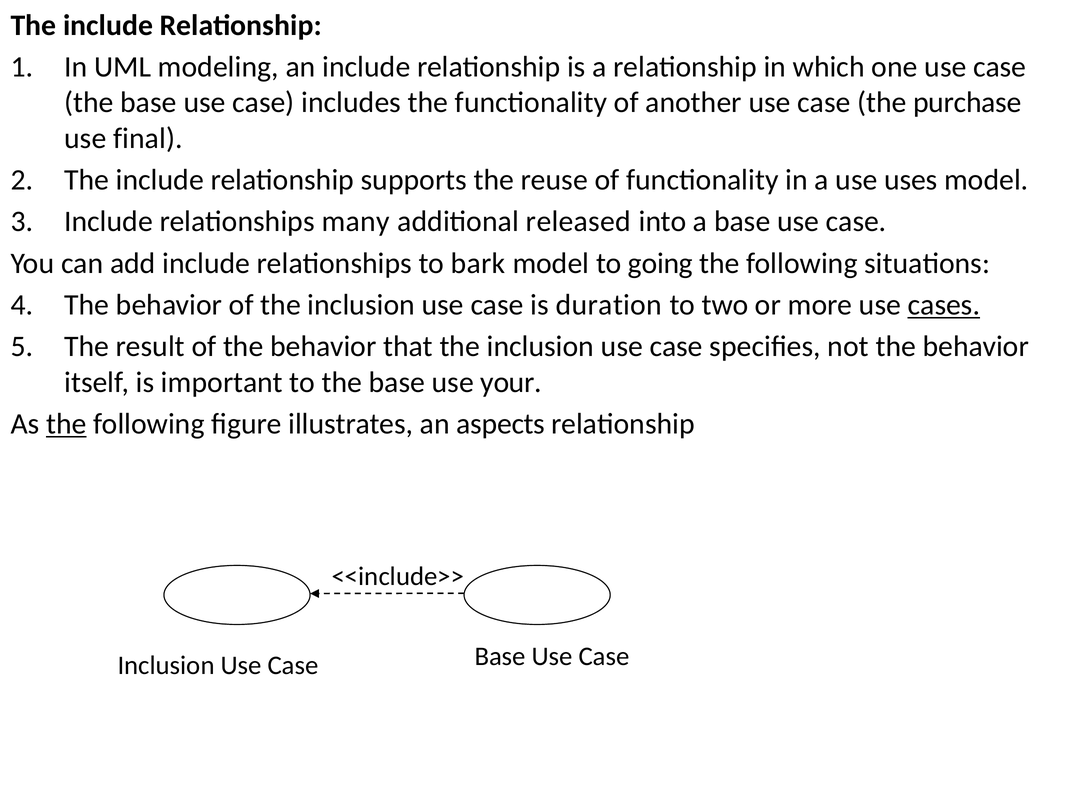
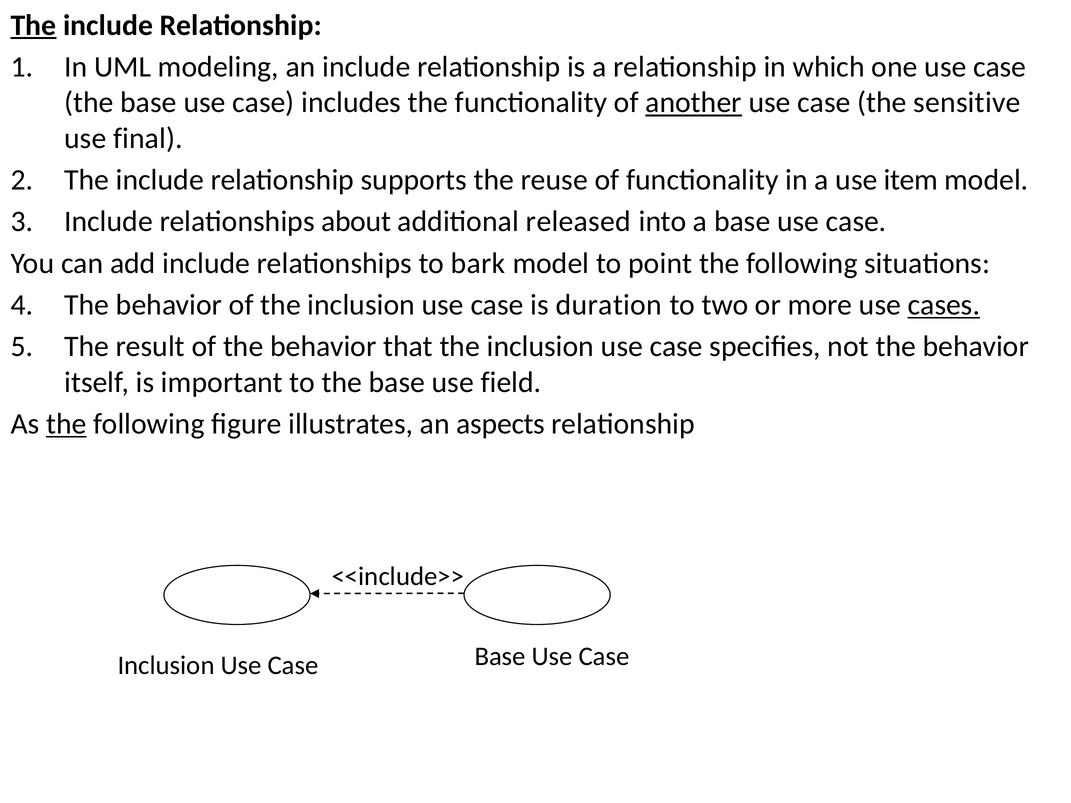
The underline: none -> present (34, 25)
another underline: none -> present (694, 103)
purchase: purchase -> sensitive (967, 103)
uses: uses -> item (911, 180)
many: many -> about (356, 222)
going: going -> point (660, 263)
your: your -> field (511, 382)
